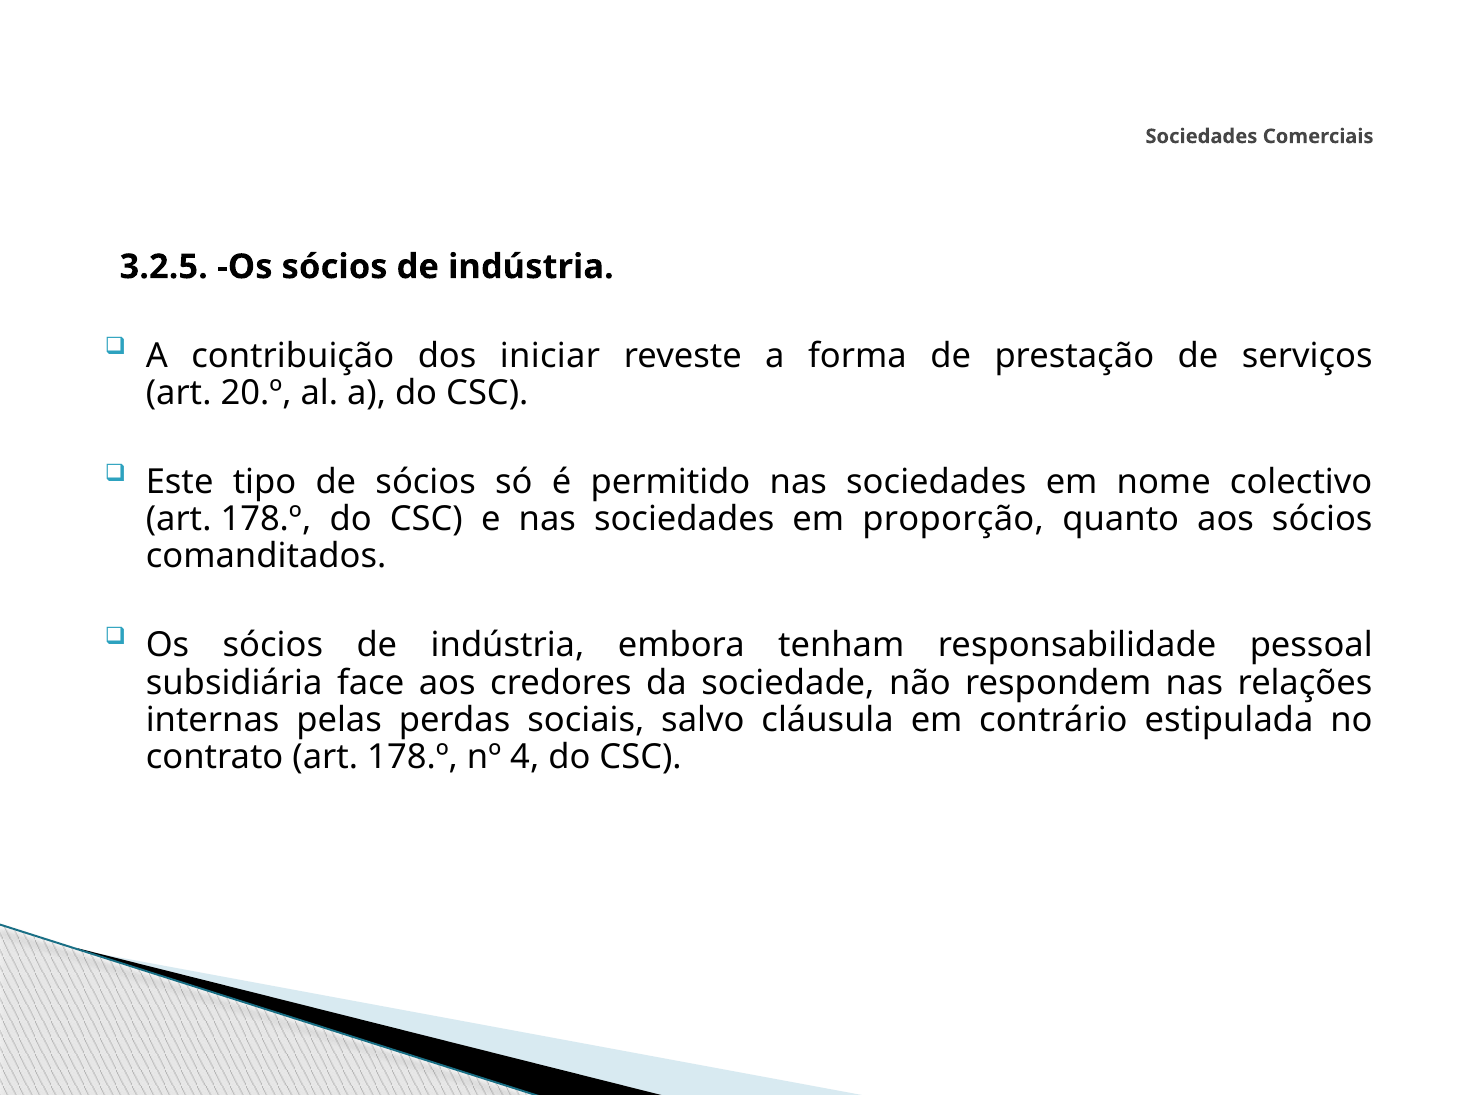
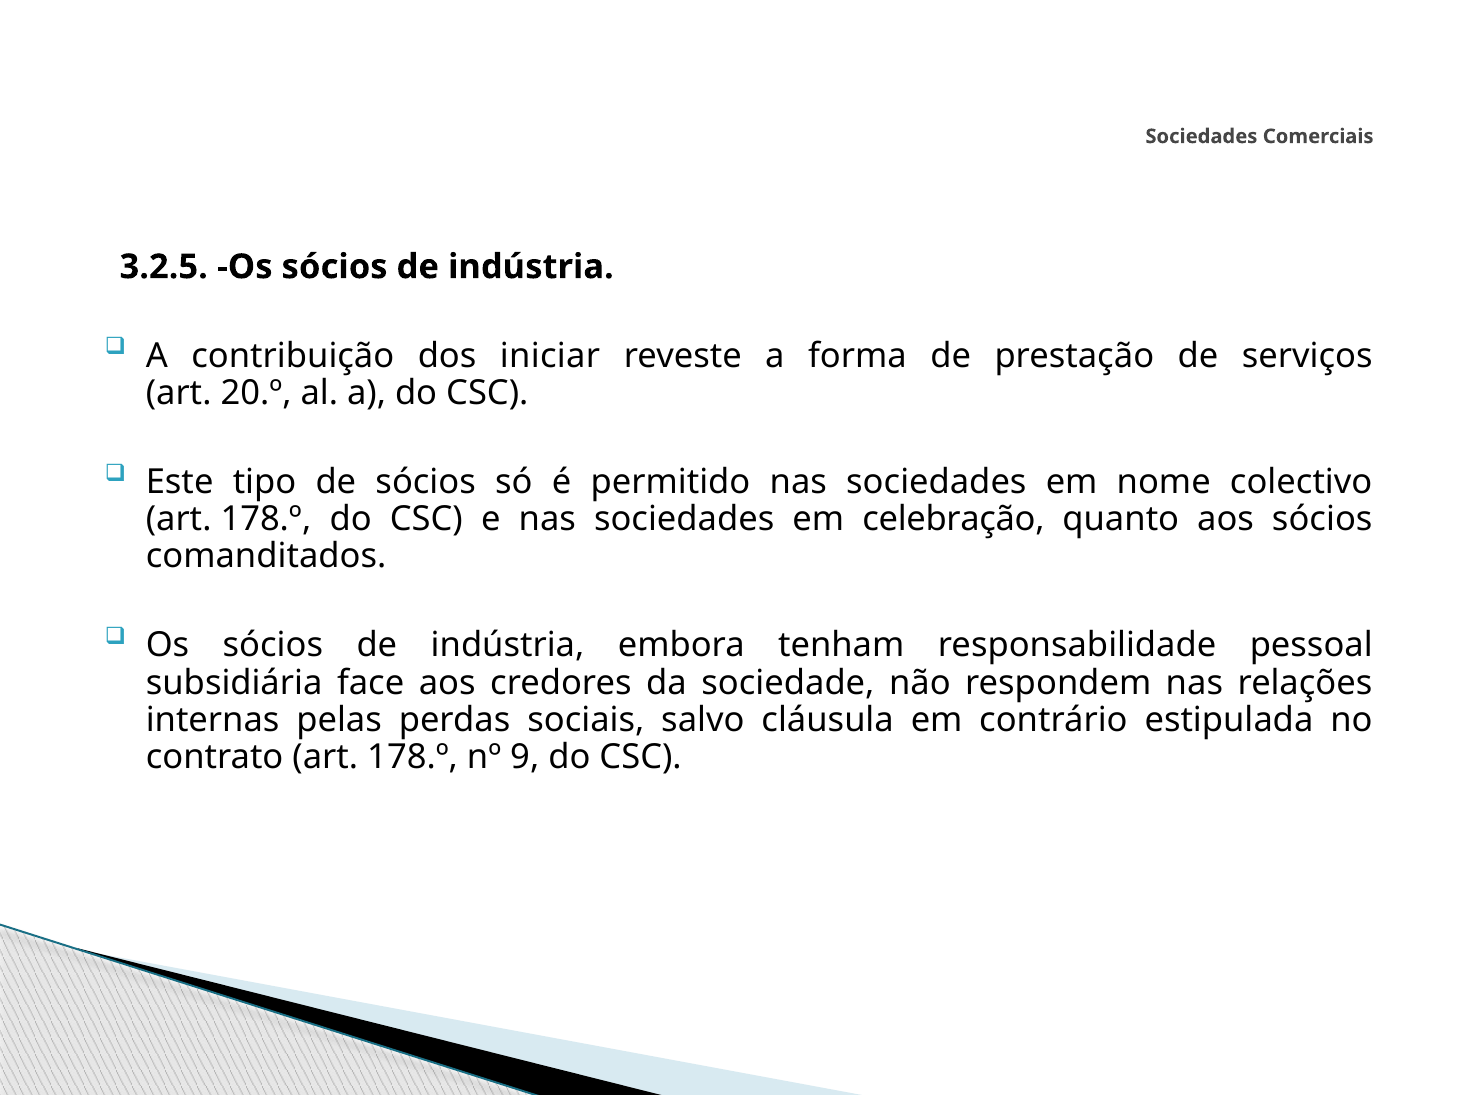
proporção: proporção -> celebração (953, 520)
4: 4 -> 9 (525, 758)
